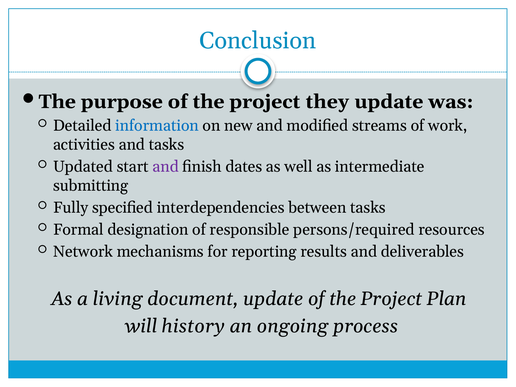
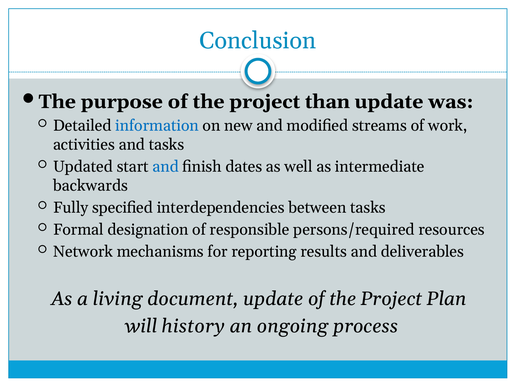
they: they -> than (327, 102)
and colour: purple -> blue (166, 167)
submitting: submitting -> backwards (91, 185)
